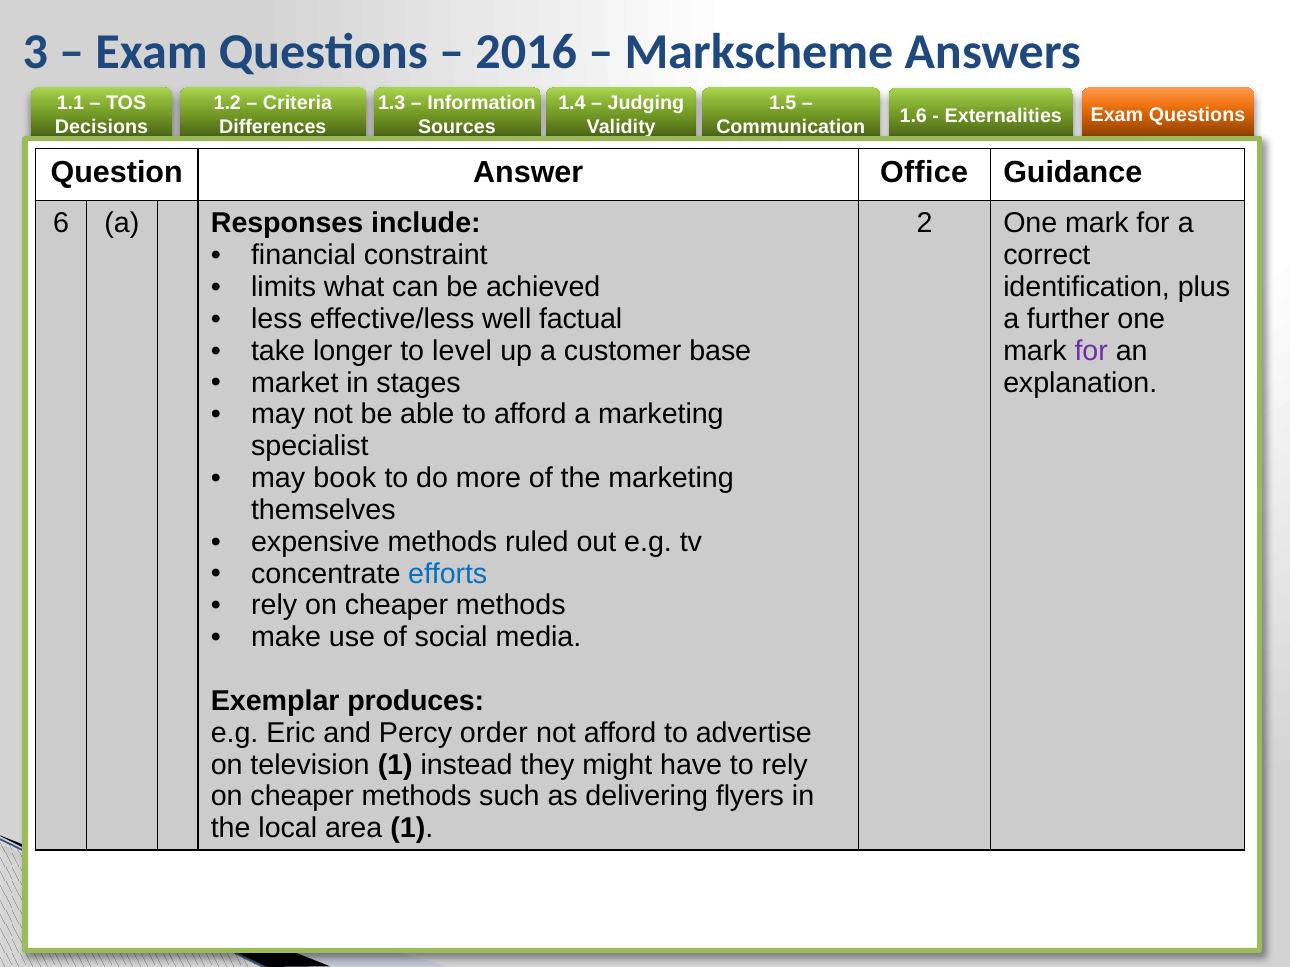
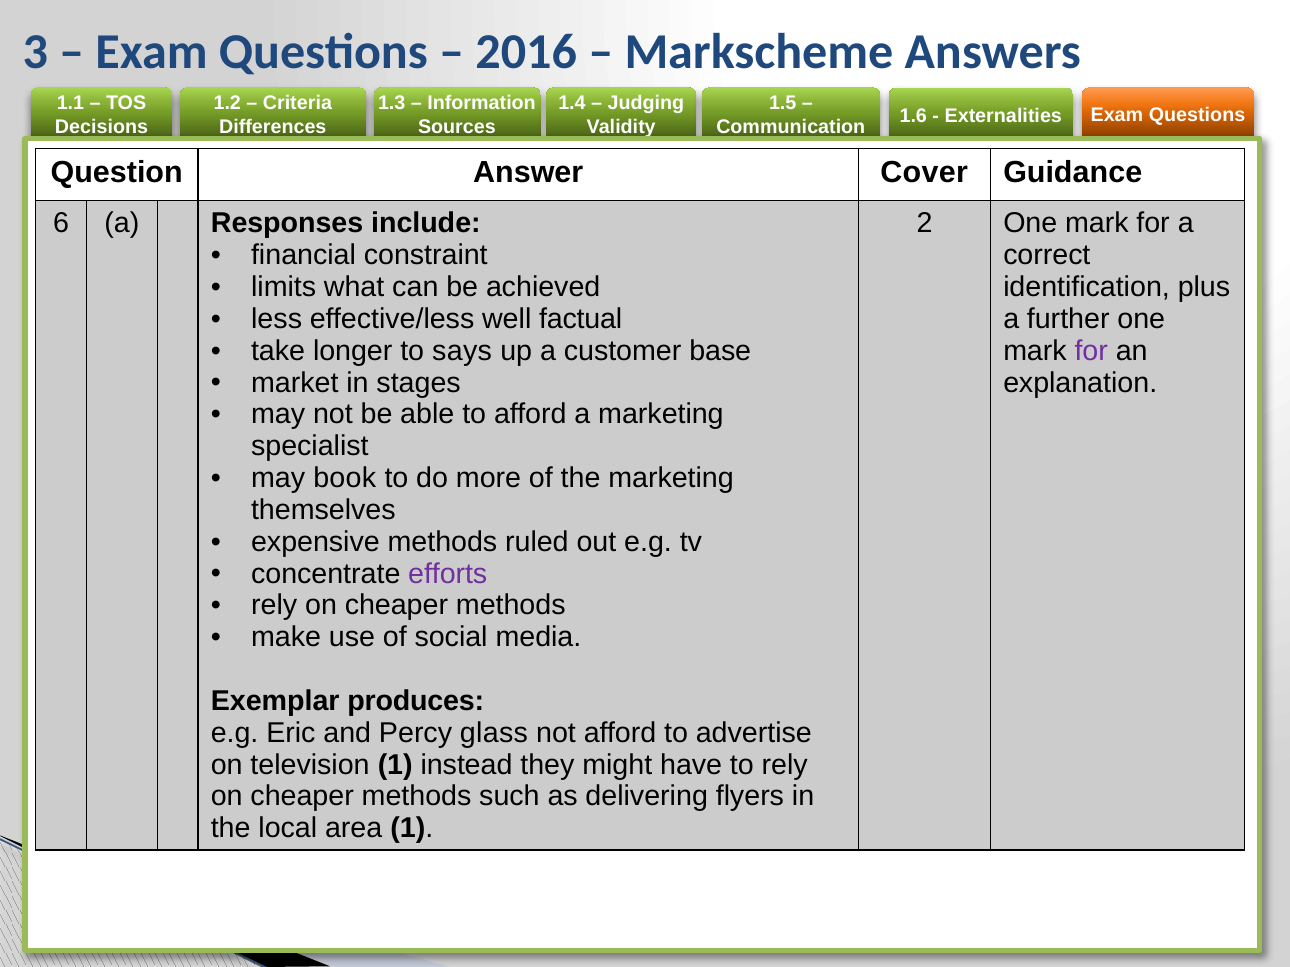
Office: Office -> Cover (924, 173)
level: level -> says (462, 351)
efforts colour: blue -> purple (448, 574)
order: order -> glass (494, 733)
